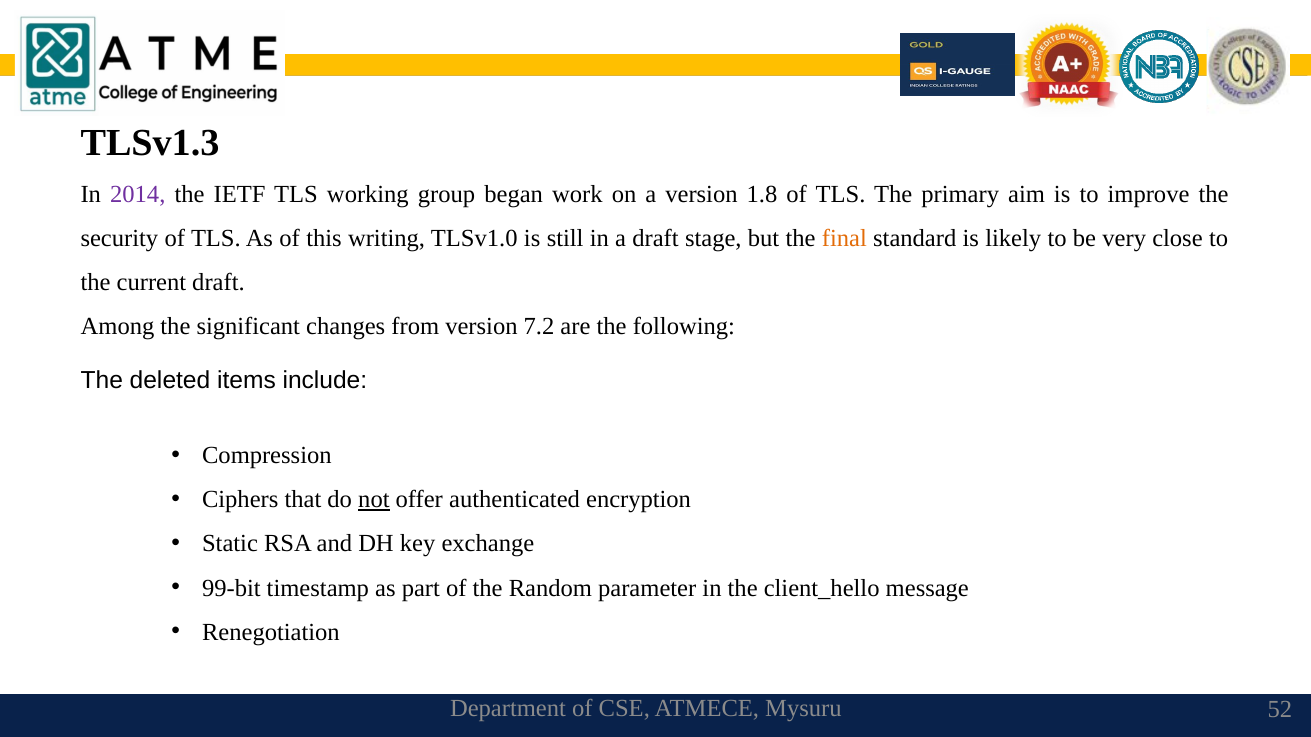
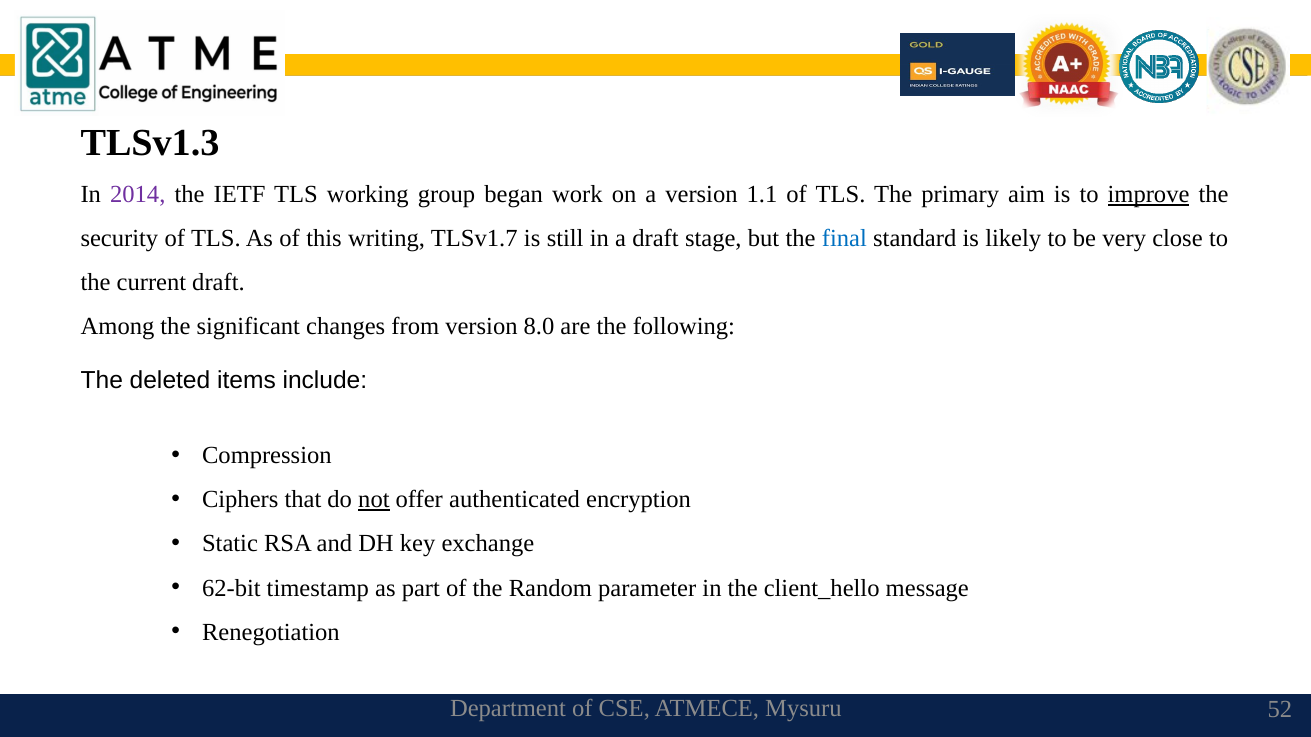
1.8: 1.8 -> 1.1 (762, 194)
improve underline: none -> present (1149, 194)
TLSv1.0: TLSv1.0 -> TLSv1.7 (474, 239)
final colour: orange -> blue (844, 239)
7.2: 7.2 -> 8.0 (539, 327)
99-bit: 99-bit -> 62-bit (231, 588)
